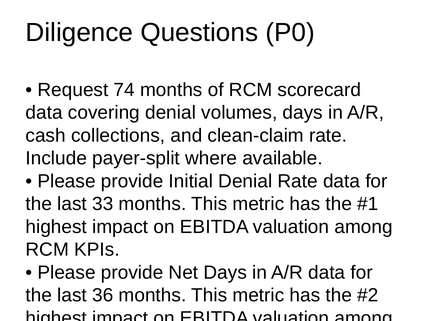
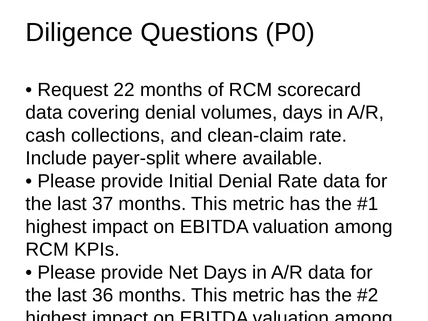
74: 74 -> 22 (124, 90)
33: 33 -> 37 (103, 204)
